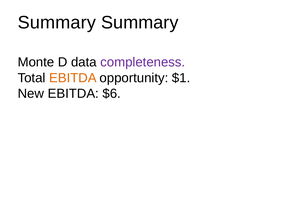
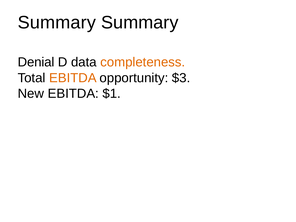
Monte: Monte -> Denial (36, 62)
completeness colour: purple -> orange (143, 62)
$1: $1 -> $3 (181, 78)
$6: $6 -> $1 (112, 94)
